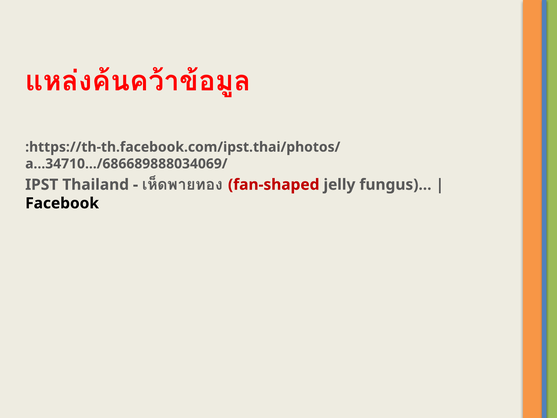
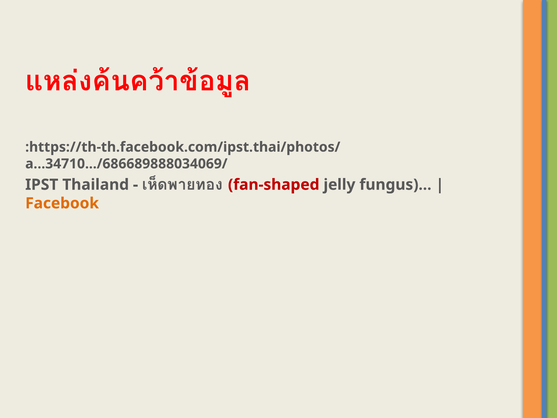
Facebook colour: black -> orange (62, 203)
